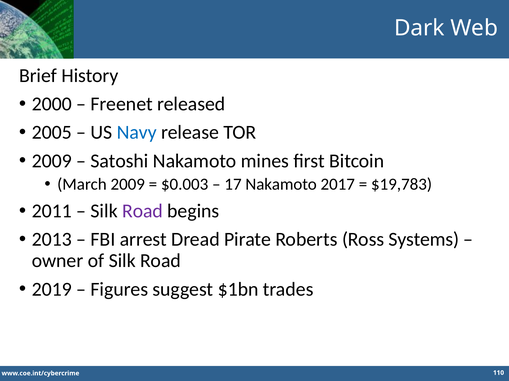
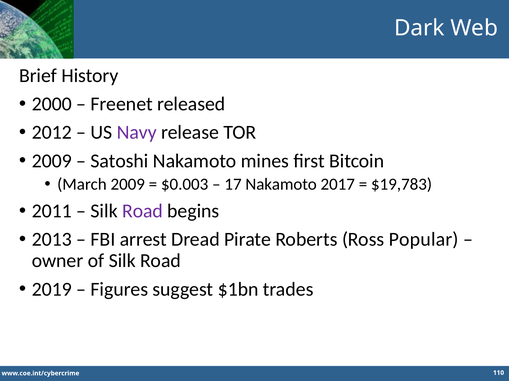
2005: 2005 -> 2012 (52, 133)
Navy colour: blue -> purple (137, 133)
Systems: Systems -> Popular (424, 240)
